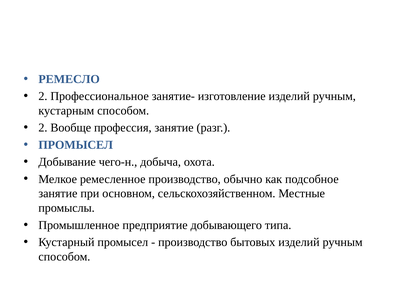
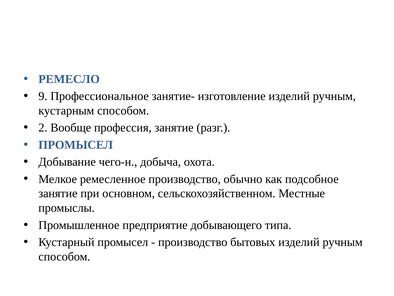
2: 2 -> 9 (43, 96)
